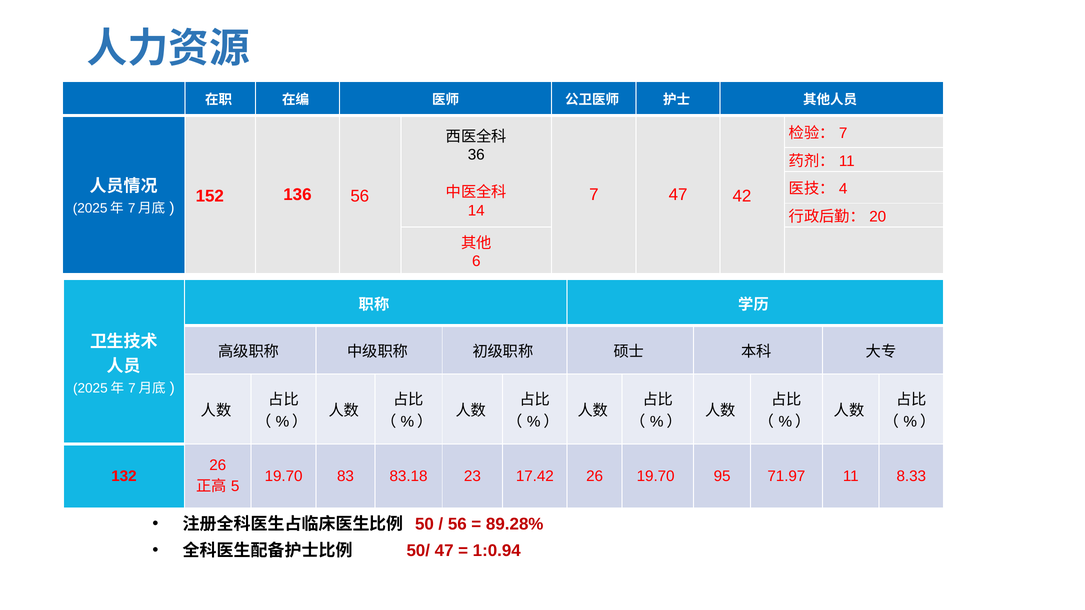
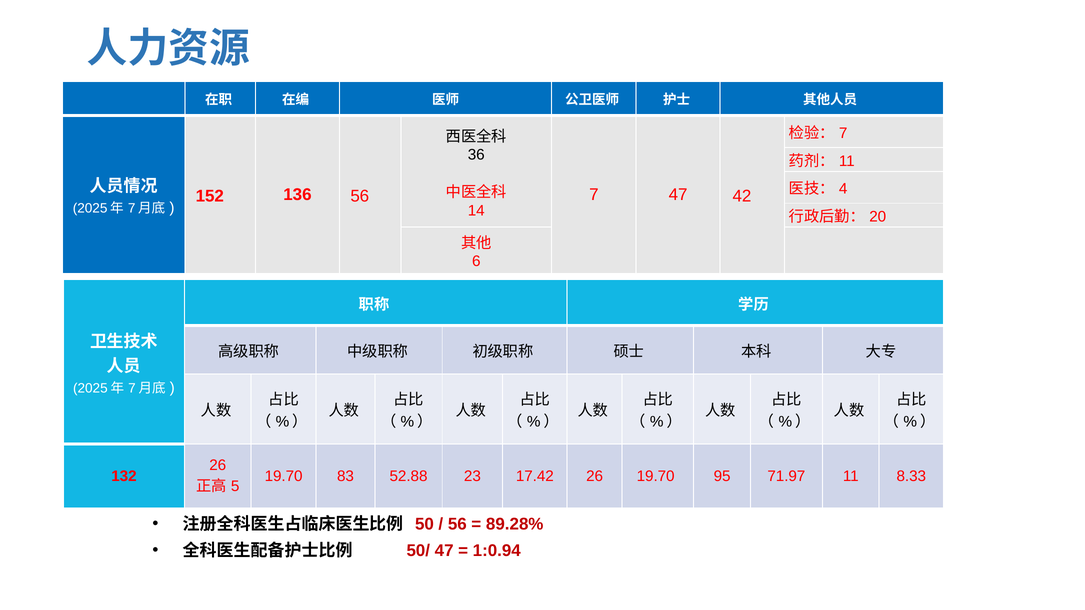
83.18: 83.18 -> 52.88 (409, 477)
